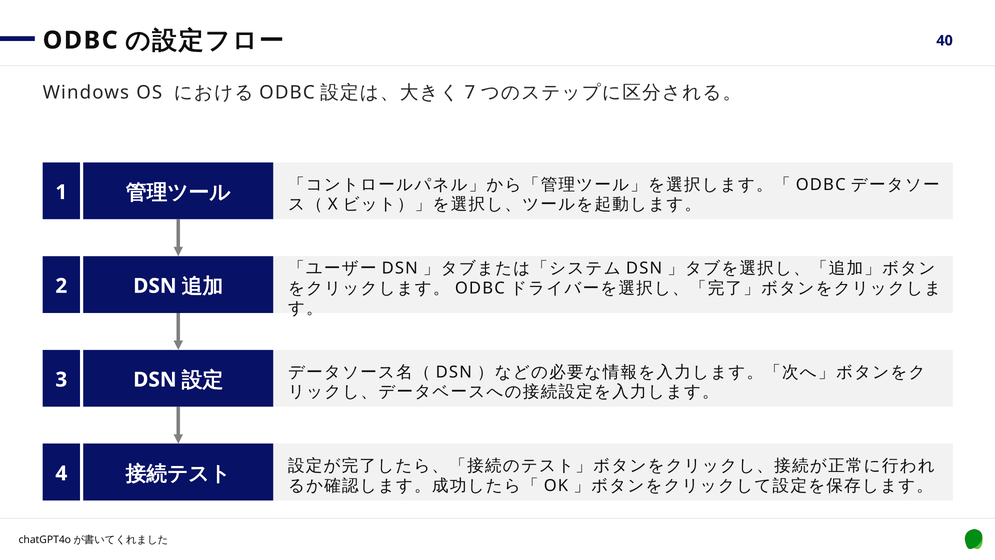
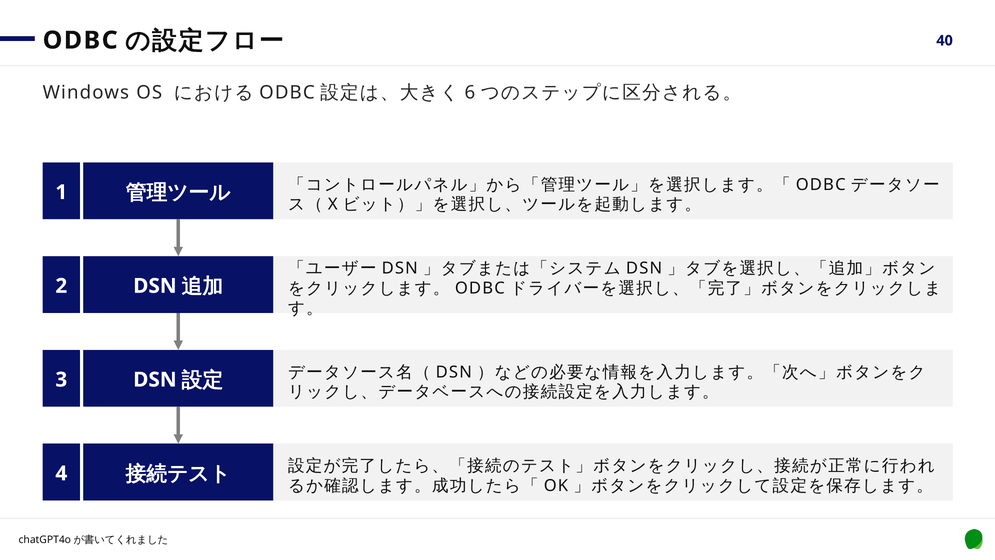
7: 7 -> 6 (470, 92)
